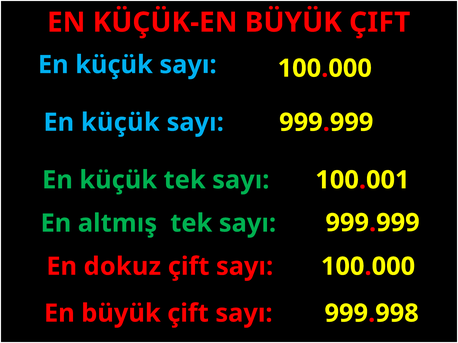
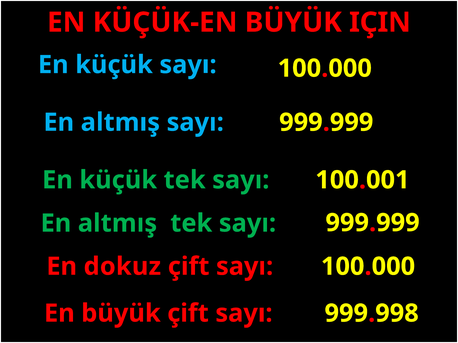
KÜÇÜK-EN BÜYÜK ÇIFT: ÇIFT -> IÇIN (380, 22)
küçük: küçük -> altmış (120, 123)
